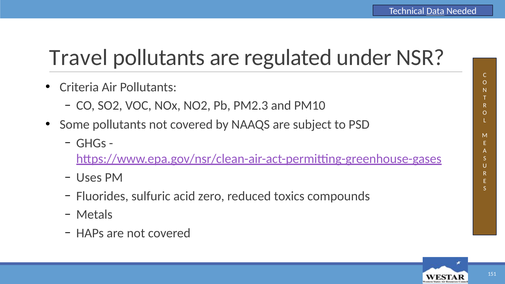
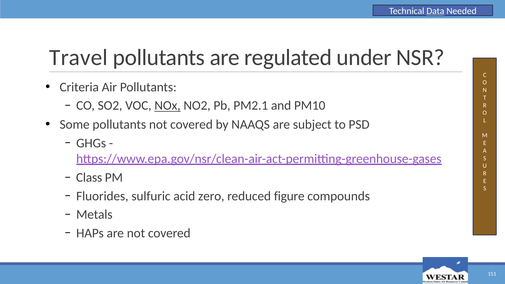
NOx underline: none -> present (168, 106)
PM2.3: PM2.3 -> PM2.1 (251, 106)
Uses: Uses -> Class (89, 178)
toxics: toxics -> figure (289, 196)
